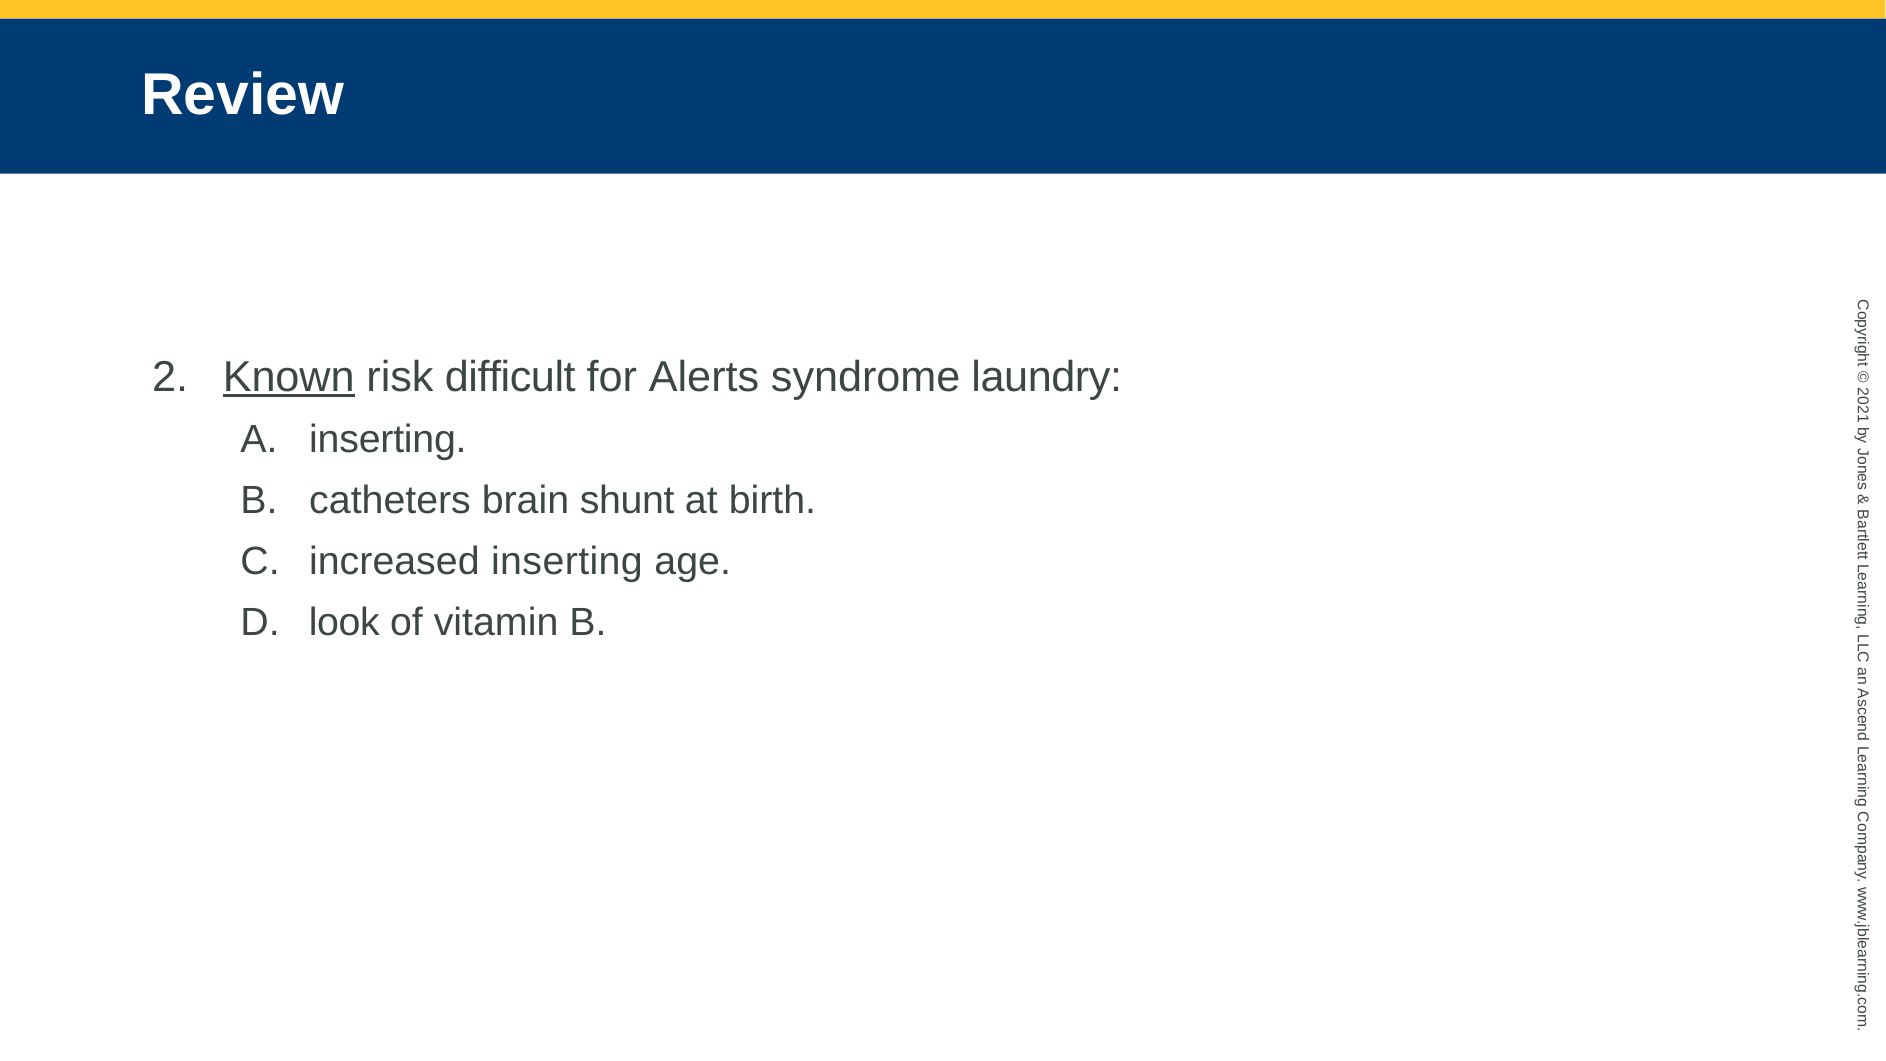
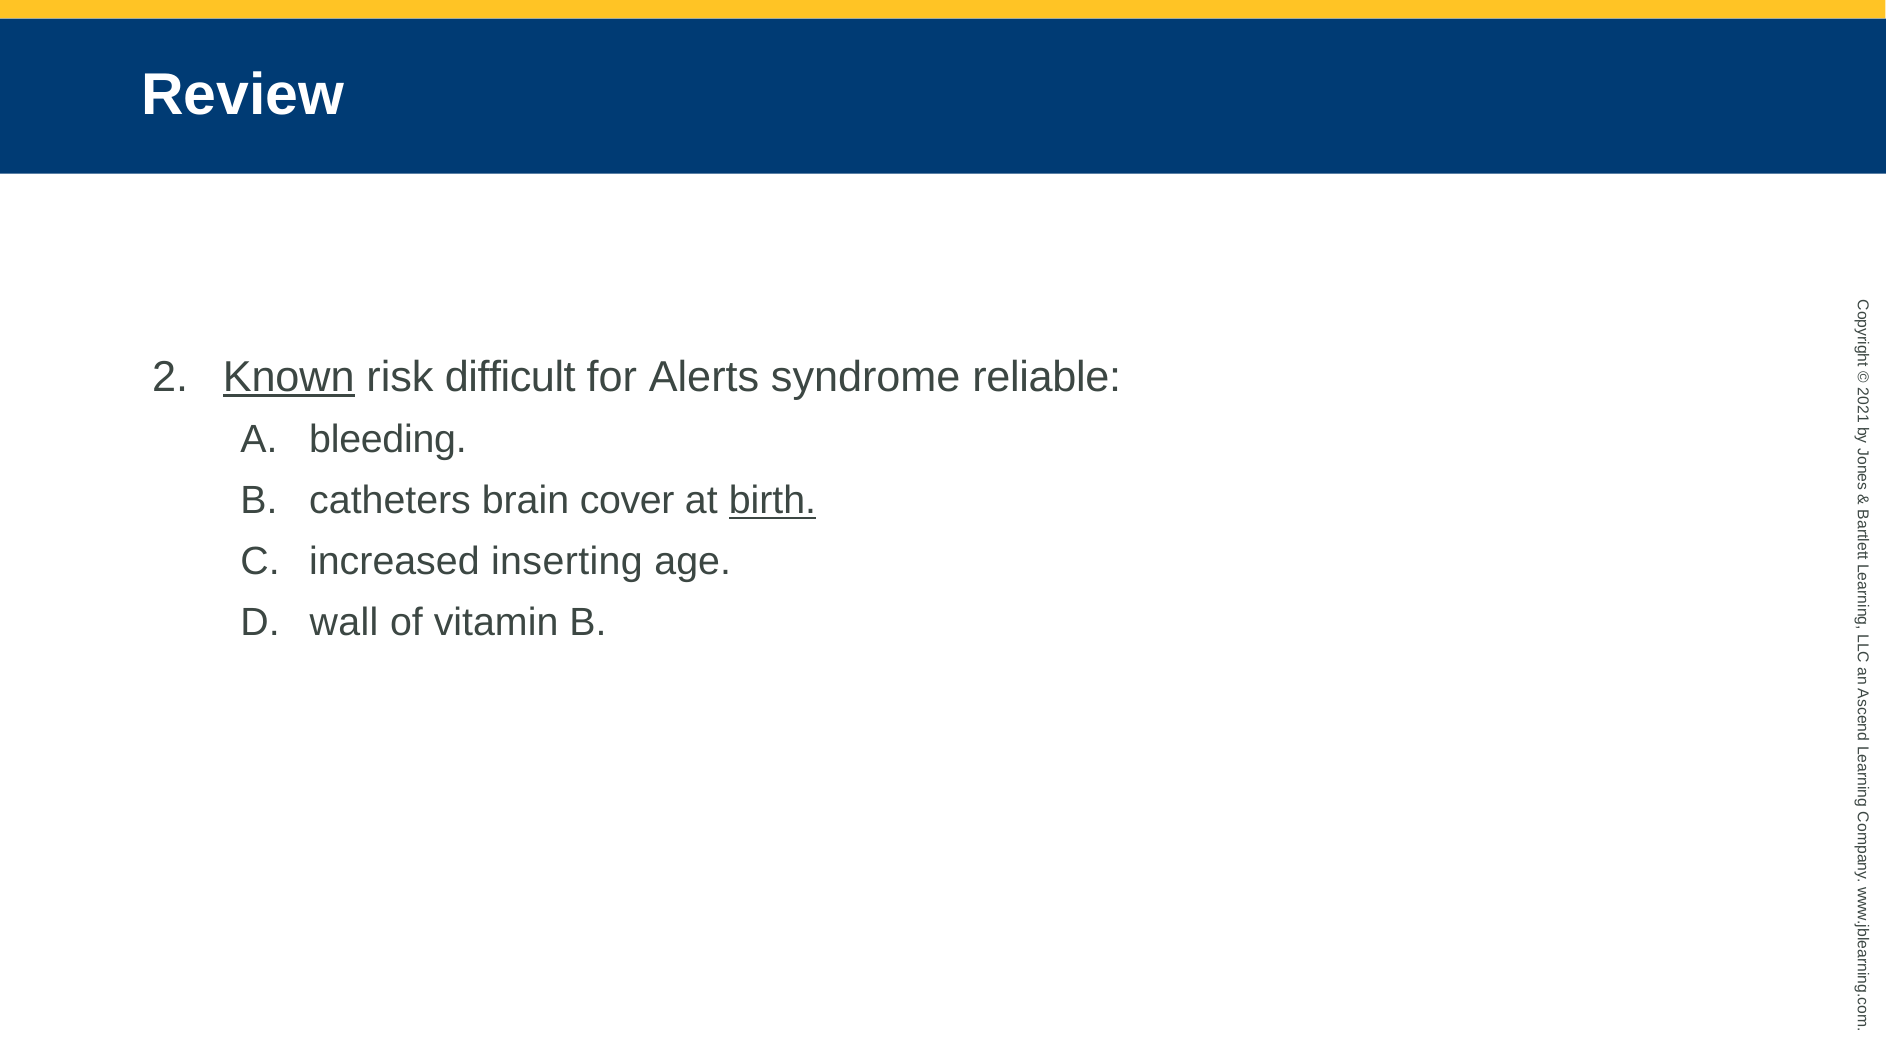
laundry: laundry -> reliable (1047, 377)
inserting: inserting -> bleeding (388, 440)
shunt: shunt -> cover (627, 501)
birth underline: none -> present (772, 501)
look: look -> wall (344, 623)
